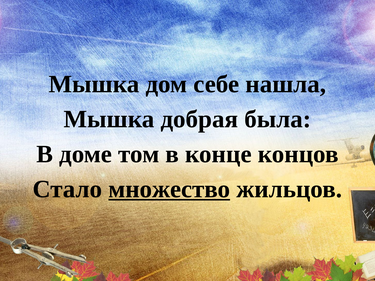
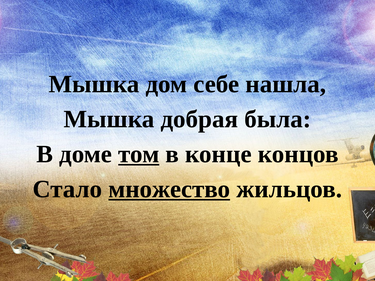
том underline: none -> present (139, 154)
